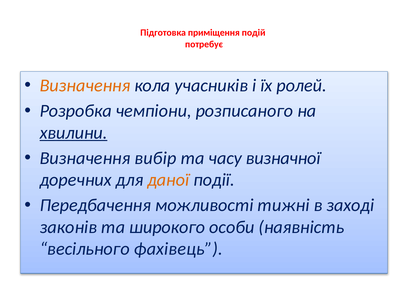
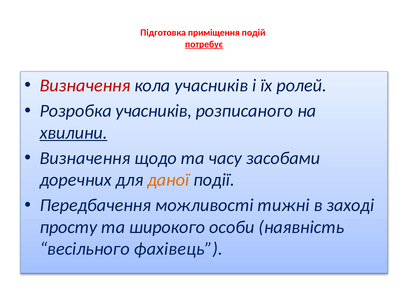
потребує underline: none -> present (204, 44)
Визначення colour: orange -> red (85, 86)
Розробка чемпіони: чемпіони -> учасників (154, 111)
вибір: вибір -> щодо (156, 158)
визначної: визначної -> засобами (283, 158)
законів: законів -> просту (69, 227)
